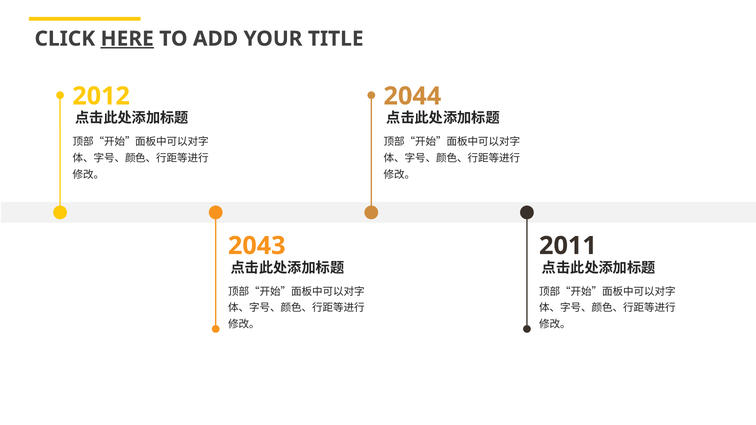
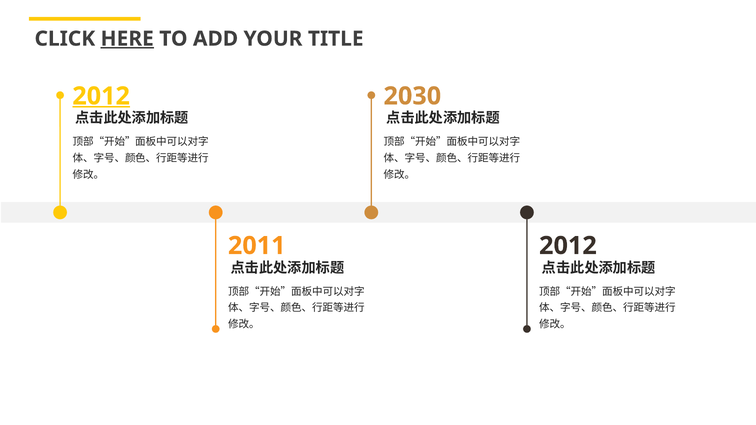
2012 underline: none -> present (101, 96)
2044: 2044 -> 2030 (412, 96)
2043: 2043 -> 2011 (257, 246)
2011: 2011 -> 2012 (568, 246)
